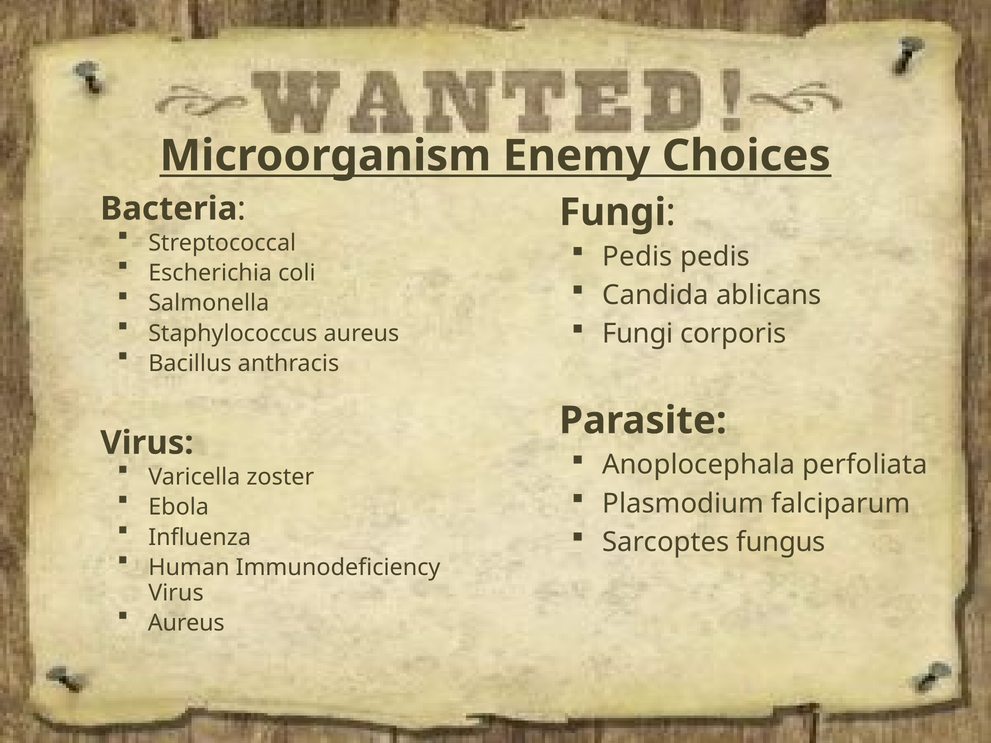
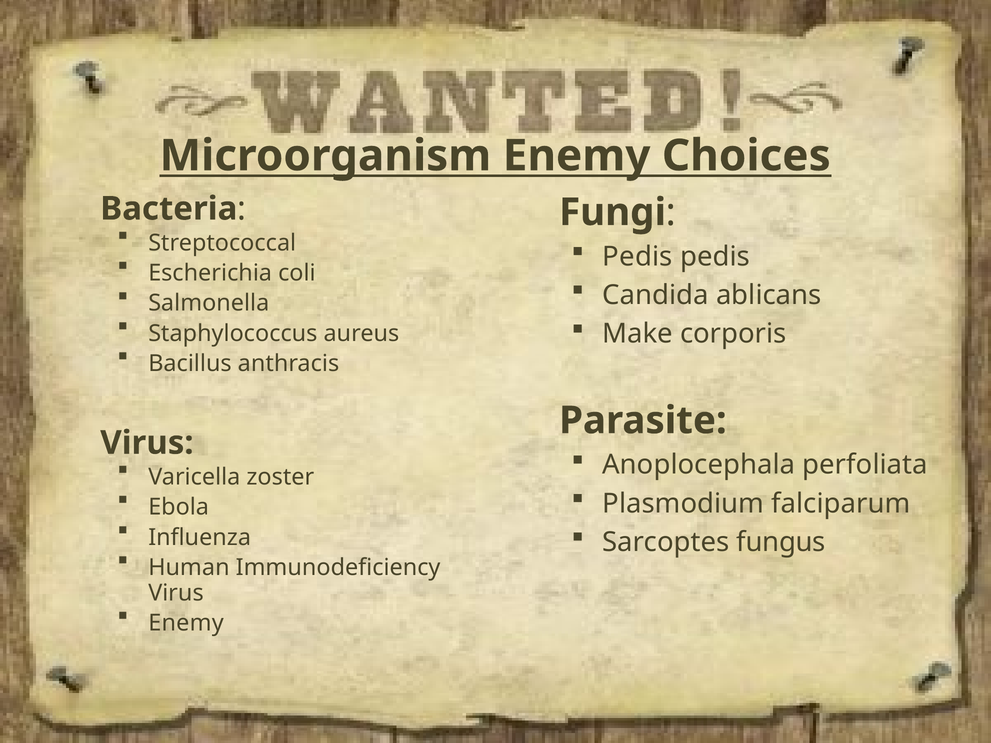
Fungi: Fungi -> Make (638, 334)
Aureus: Aureus -> Enemy (186, 623)
